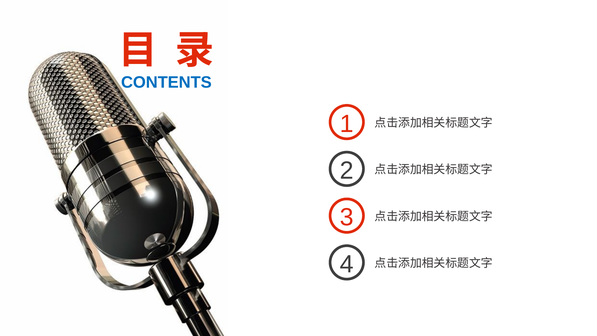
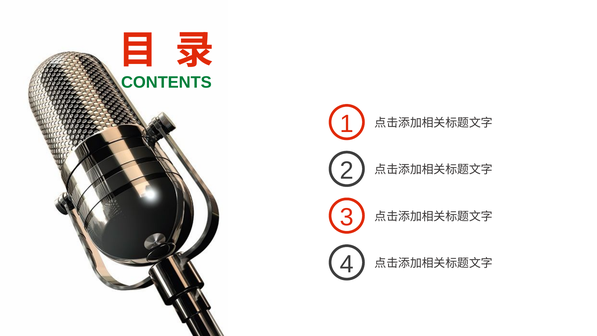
CONTENTS colour: blue -> green (166, 82)
